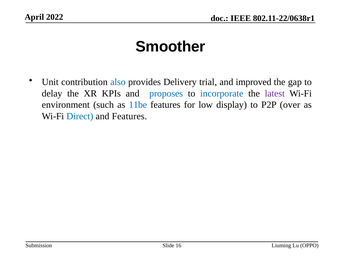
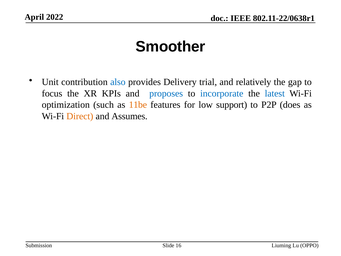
improved: improved -> relatively (254, 82)
delay: delay -> focus (52, 93)
latest colour: purple -> blue (275, 93)
environment: environment -> optimization (66, 105)
11be colour: blue -> orange (138, 105)
display: display -> support (232, 105)
over: over -> does (290, 105)
Direct colour: blue -> orange (80, 116)
and Features: Features -> Assumes (130, 116)
